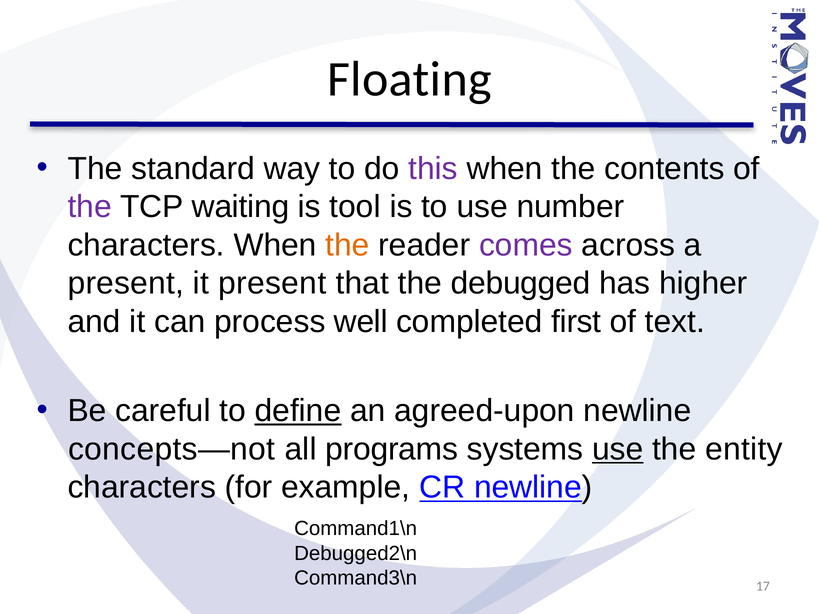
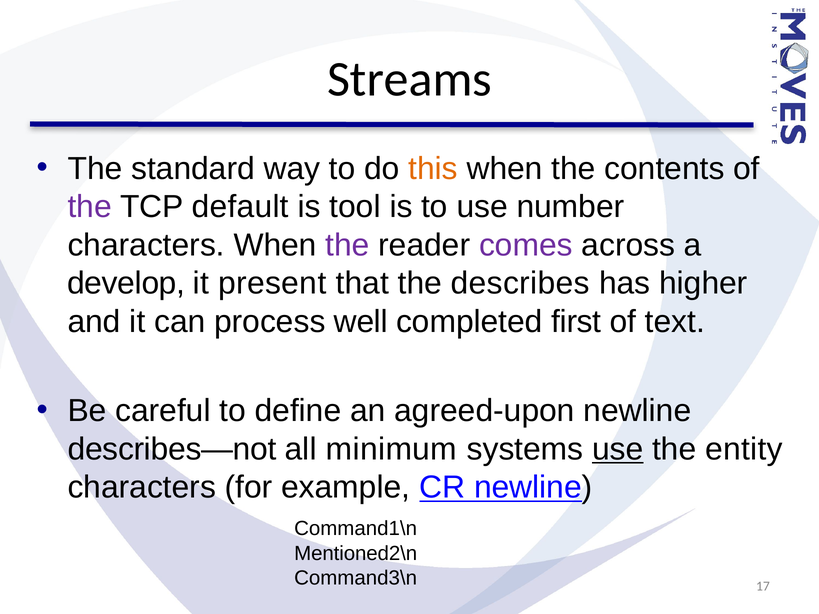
Floating: Floating -> Streams (410, 79)
this colour: purple -> orange (433, 169)
waiting: waiting -> default (240, 207)
the colour: orange -> purple (347, 245)
present: present -> develop (126, 283)
debugged: debugged -> describes (520, 283)
define underline: present -> none (298, 411)
concepts—not: concepts—not -> describes—not (172, 449)
programs: programs -> minimum (391, 449)
Debugged2\n: Debugged2\n -> Mentioned2\n (356, 553)
